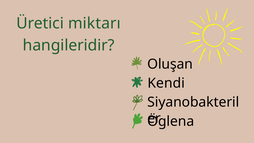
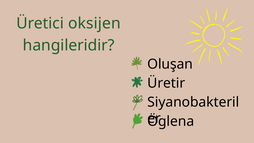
miktarı: miktarı -> oksijen (94, 23)
Kendi: Kendi -> Üretir (166, 83)
